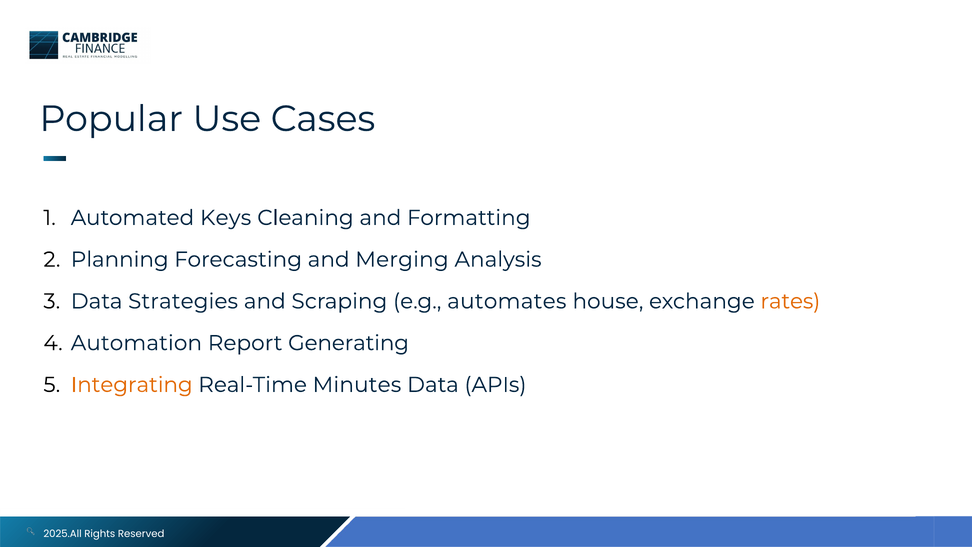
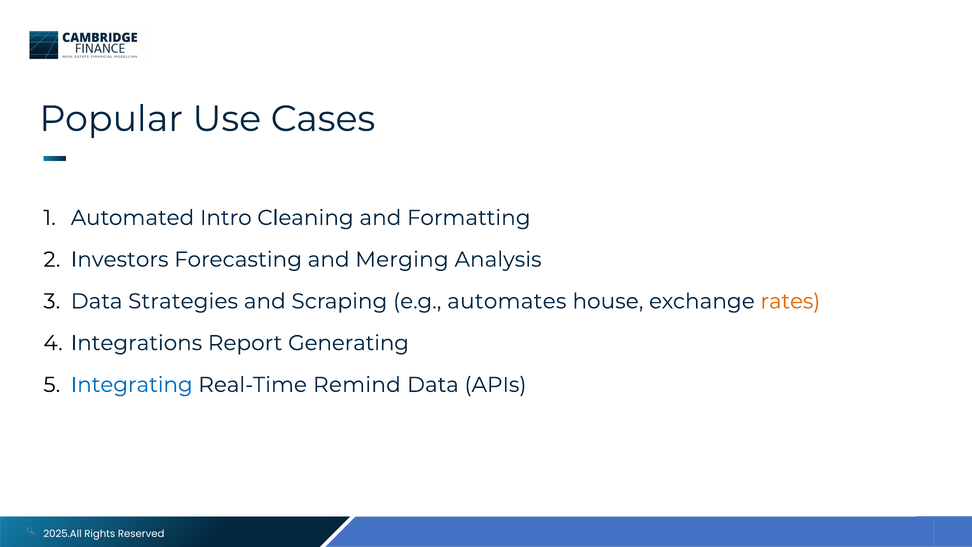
Keys: Keys -> Intro (226, 218)
Planning: Planning -> Investors (120, 259)
Automation: Automation -> Integrations (136, 343)
Integrating colour: orange -> blue (132, 385)
Minutes: Minutes -> Remind (357, 385)
